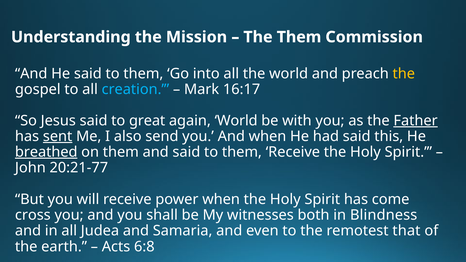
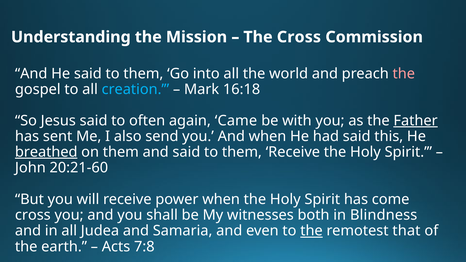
The Them: Them -> Cross (299, 37)
the colour: yellow -> pink (404, 74)
16:17: 16:17 -> 16:18 (242, 89)
great: great -> often (147, 121)
again World: World -> Came (236, 121)
sent underline: present -> none (58, 136)
20:21-77: 20:21-77 -> 20:21-60 (79, 168)
the underline: none -> present (311, 231)
6:8: 6:8 -> 7:8 (144, 247)
